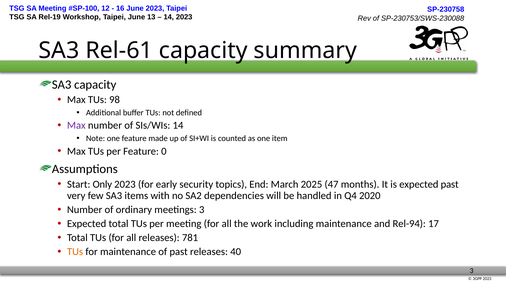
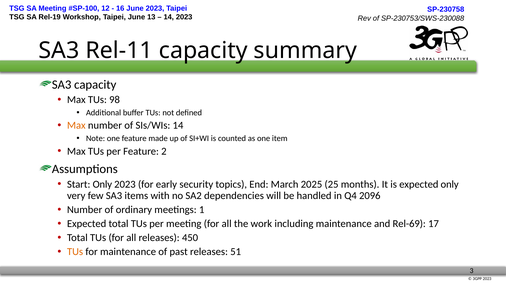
Rel-61: Rel-61 -> Rel-11 (119, 50)
Max colour: purple -> orange (76, 125)
0: 0 -> 2 (164, 151)
47: 47 -> 25 (332, 184)
expected past: past -> only (450, 184)
2020: 2020 -> 2096 (370, 195)
meetings 3: 3 -> 1 (202, 209)
Rel-94: Rel-94 -> Rel-69 (409, 223)
781: 781 -> 450 (190, 237)
40: 40 -> 51 (236, 251)
